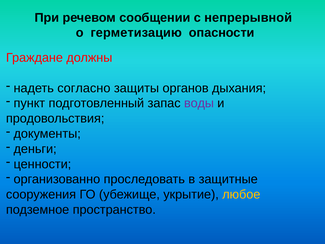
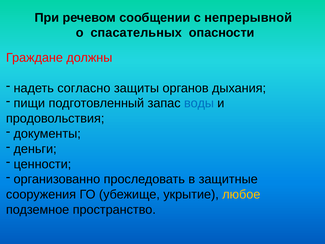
герметизацию: герметизацию -> спасательных (136, 33)
пункт: пункт -> пищи (29, 103)
воды colour: purple -> blue (199, 103)
